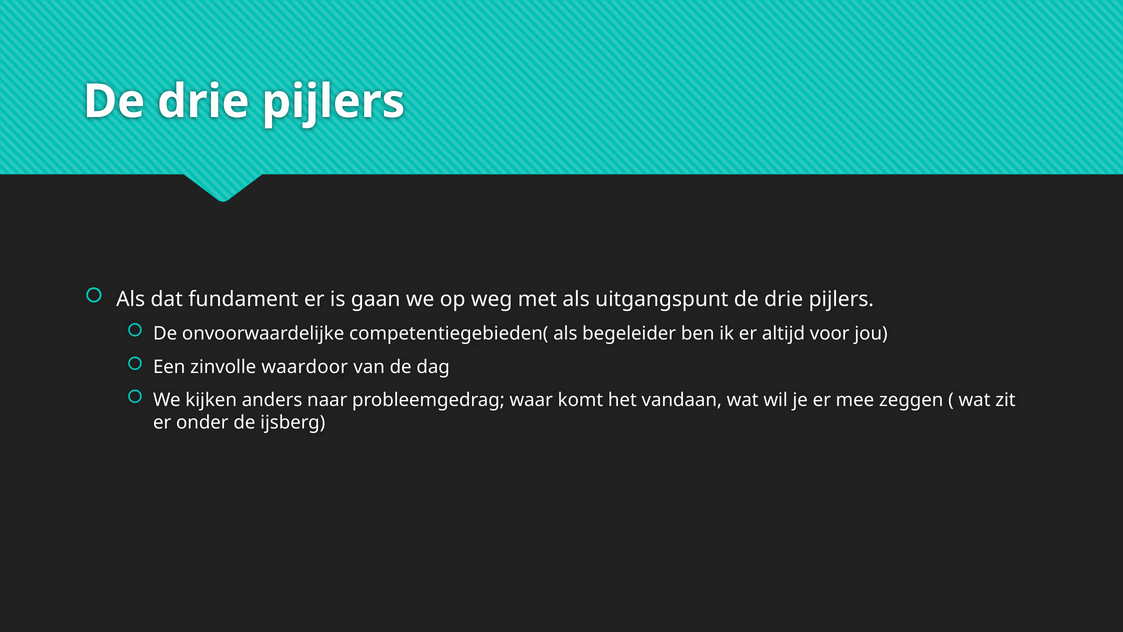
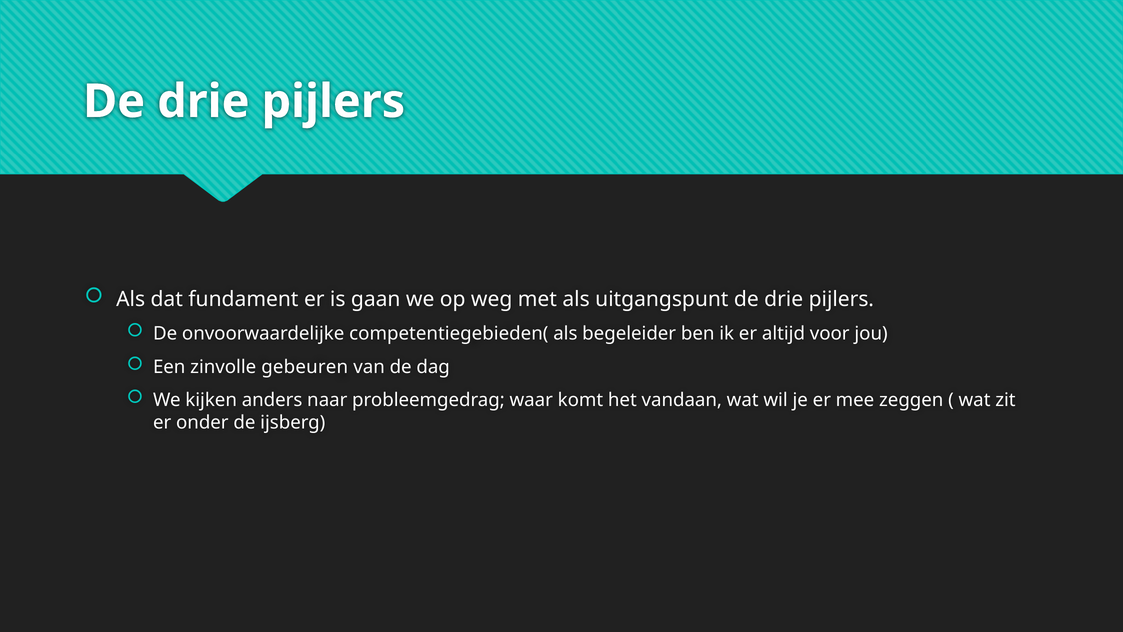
waardoor: waardoor -> gebeuren (305, 367)
